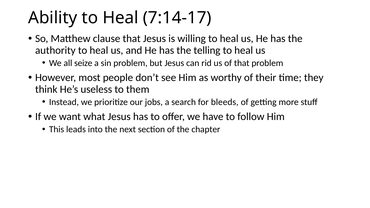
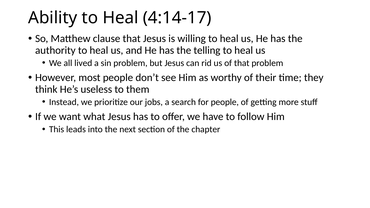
7:14-17: 7:14-17 -> 4:14-17 (177, 18)
seize: seize -> lived (83, 63)
for bleeds: bleeds -> people (225, 102)
